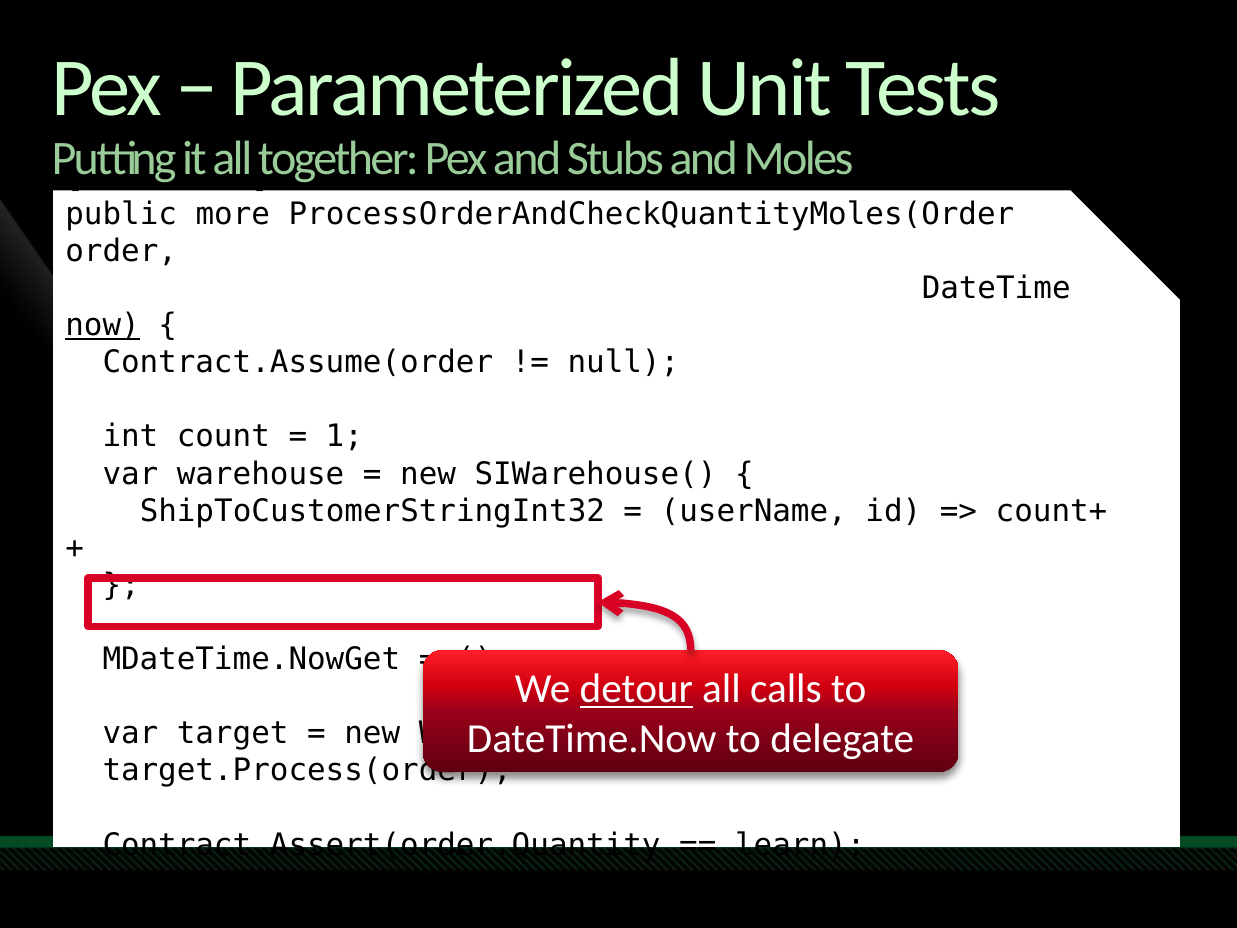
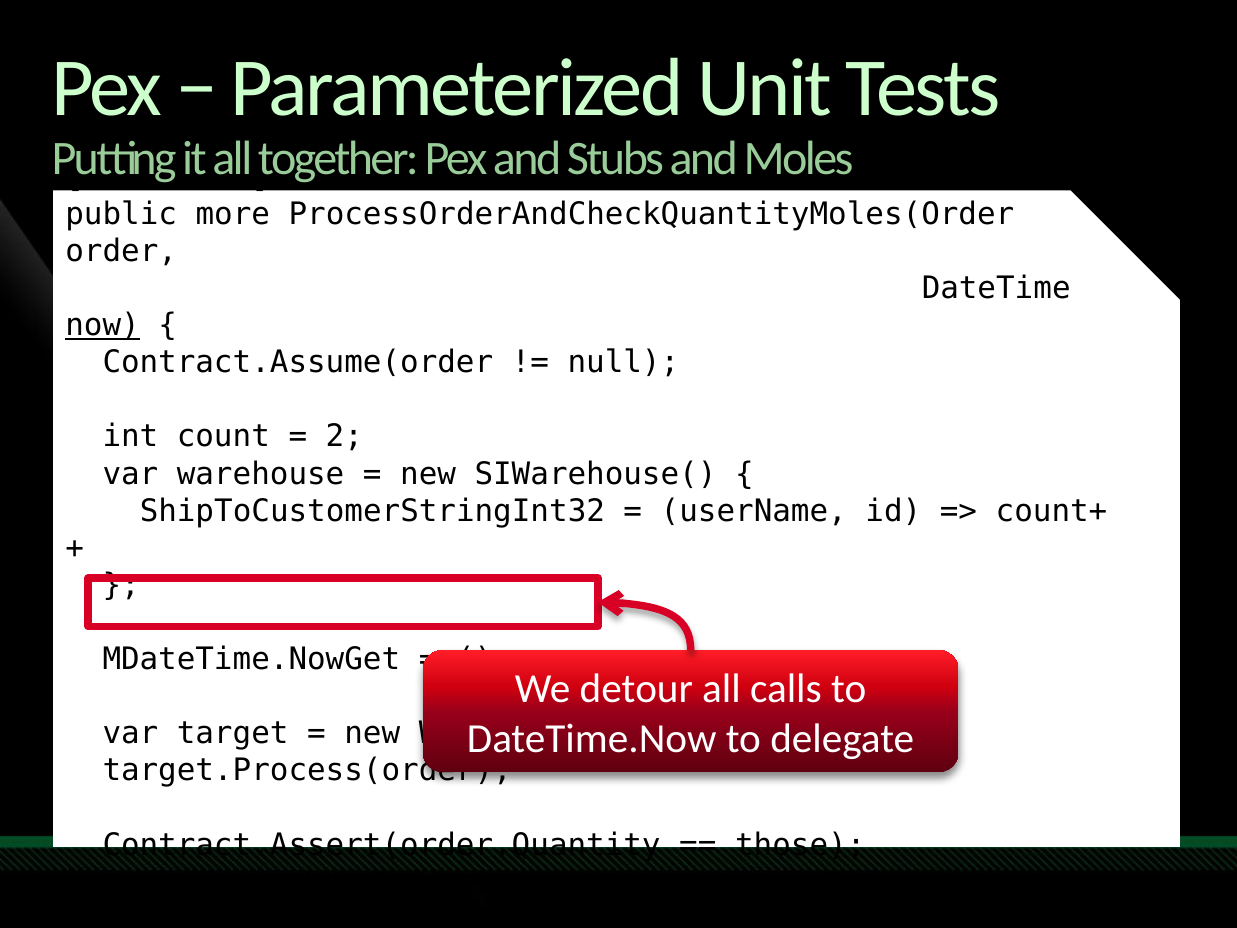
1: 1 -> 2 (344, 437)
detour underline: present -> none (636, 689)
learn: learn -> those (800, 845)
